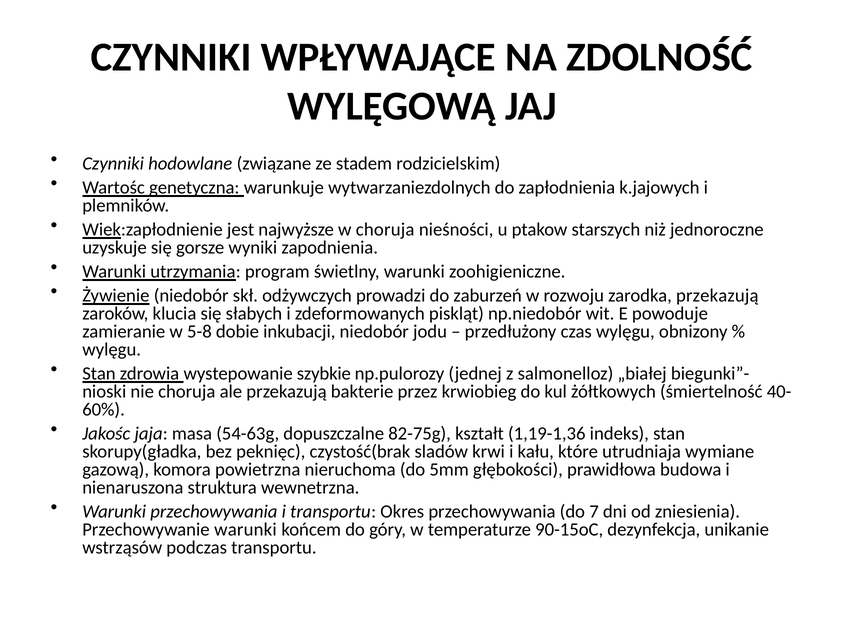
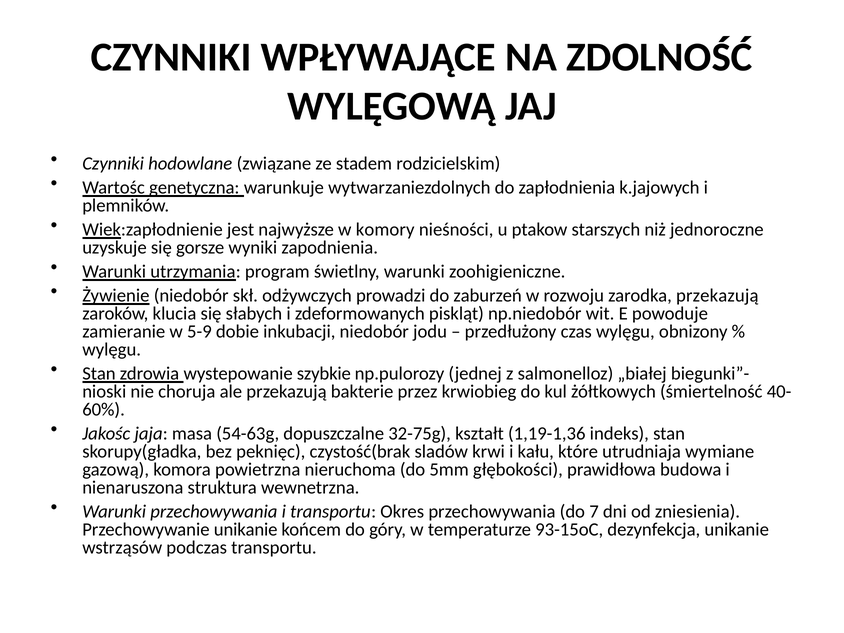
w choruja: choruja -> komory (385, 230)
5-8: 5-8 -> 5-9 (199, 332)
82-75g: 82-75g -> 32-75g (420, 434)
Przechowywanie warunki: warunki -> unikanie (246, 530)
90-15oC: 90-15oC -> 93-15oC (569, 530)
